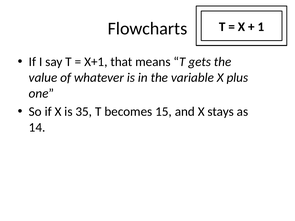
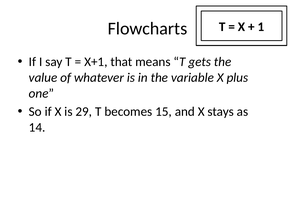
35: 35 -> 29 (84, 112)
